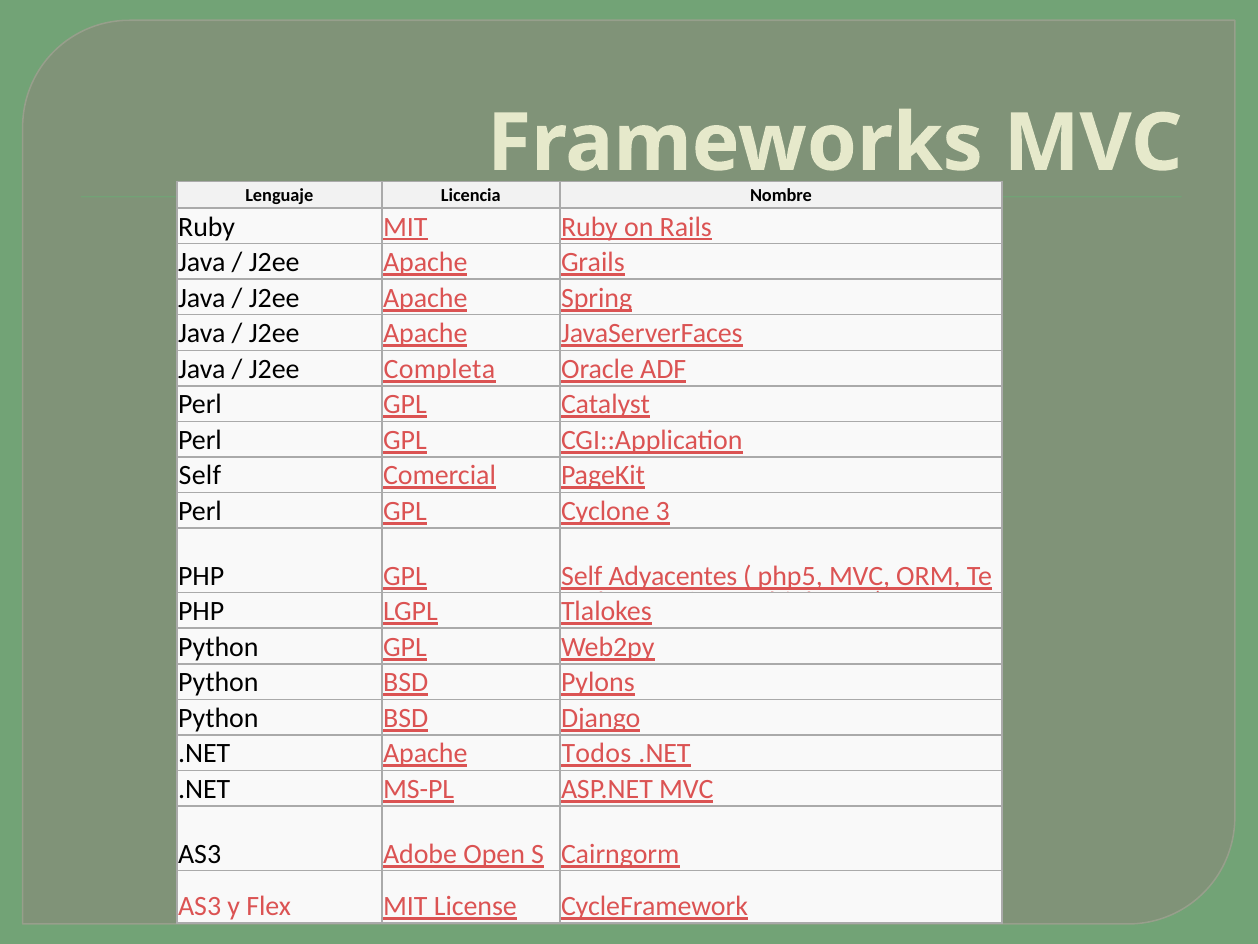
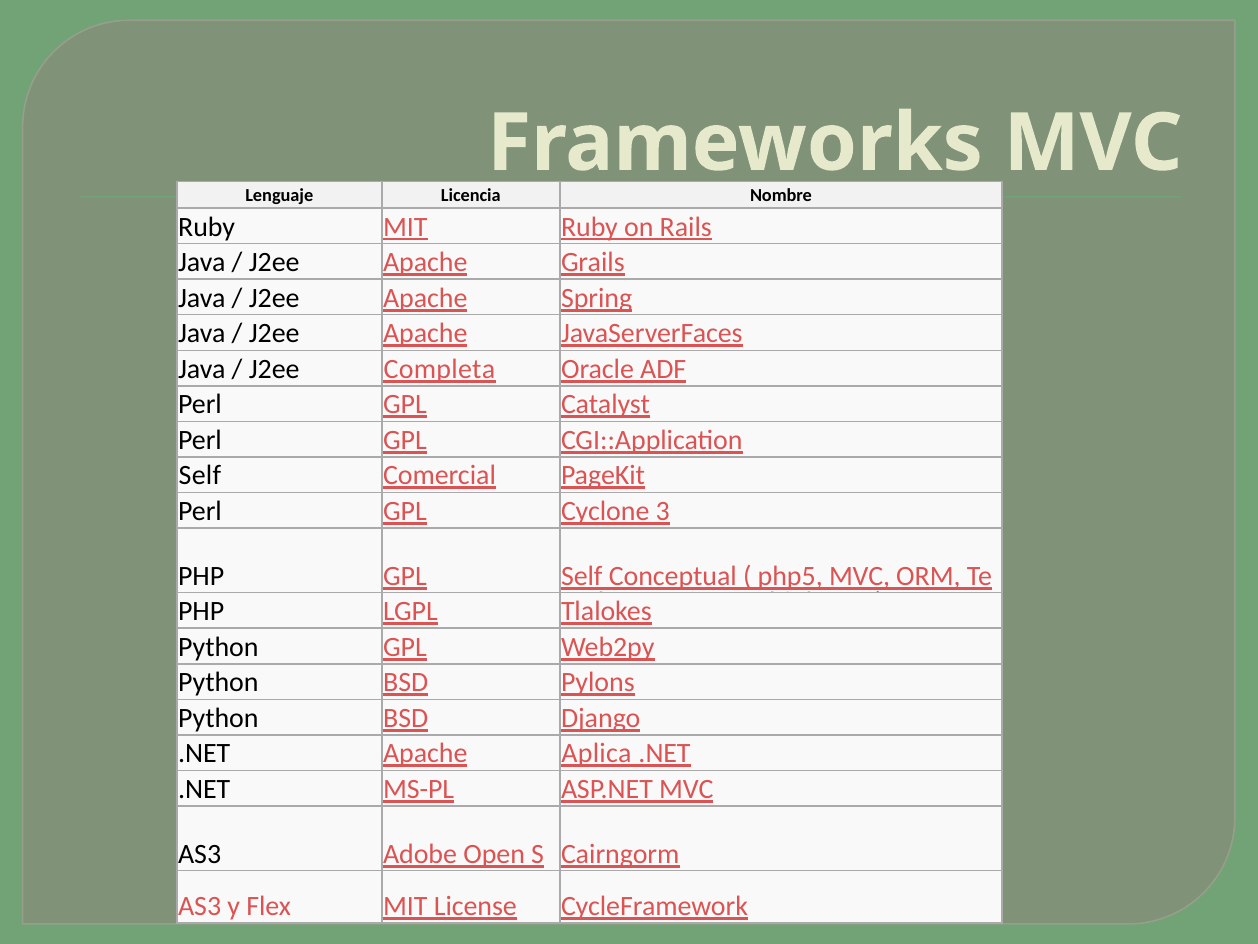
Adyacentes: Adyacentes -> Conceptual (673, 576)
Todos: Todos -> Aplica (596, 753)
